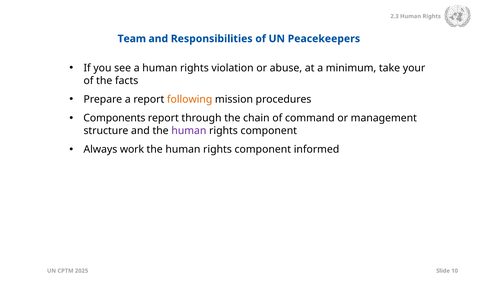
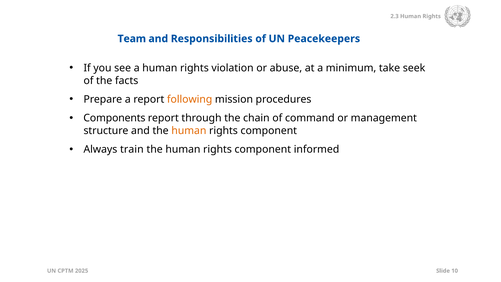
your: your -> seek (414, 68)
human colour: purple -> orange (189, 131)
work: work -> train (132, 149)
